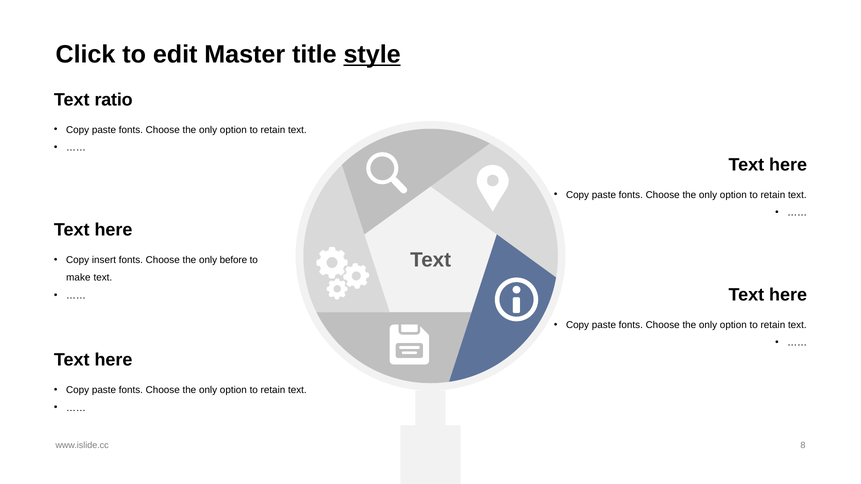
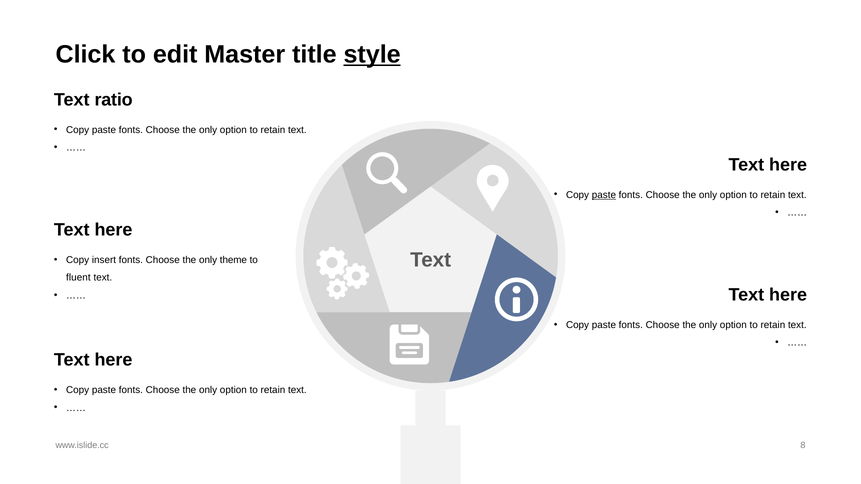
paste underline: none -> present (604, 195)
before: before -> theme (233, 260)
make: make -> fluent (78, 278)
